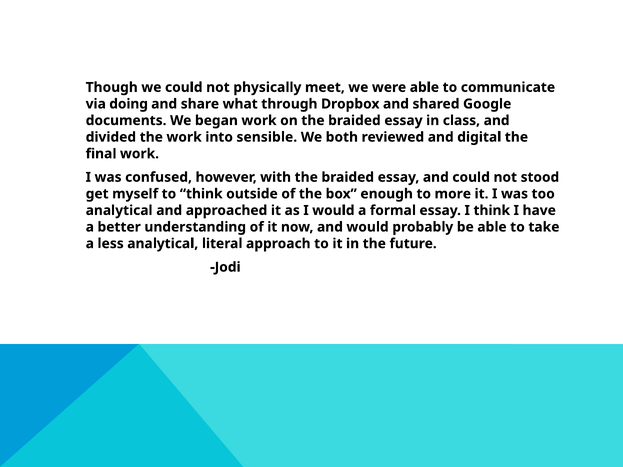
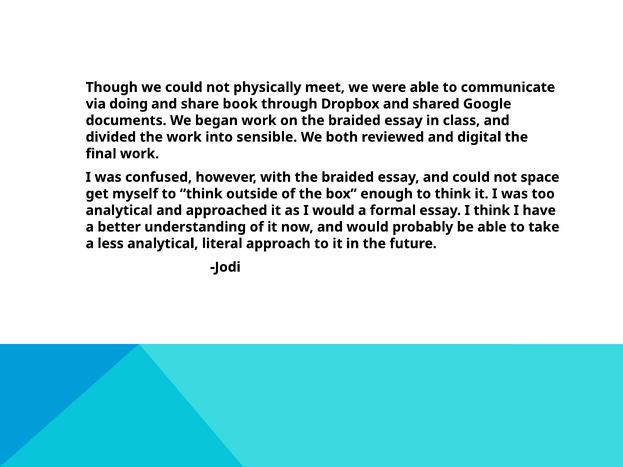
what: what -> book (240, 104)
stood: stood -> space (540, 177)
enough to more: more -> think (453, 194)
